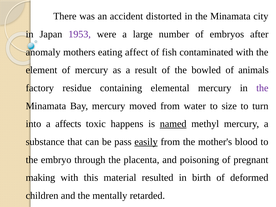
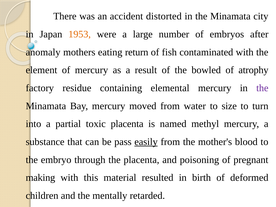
1953 colour: purple -> orange (80, 34)
affect: affect -> return (137, 52)
animals: animals -> atrophy (253, 70)
affects: affects -> partial (68, 124)
toxic happens: happens -> placenta (127, 124)
named underline: present -> none (173, 124)
